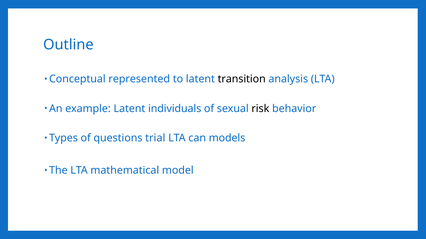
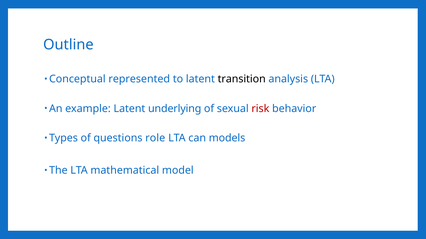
individuals: individuals -> underlying (175, 109)
risk colour: black -> red (260, 109)
trial: trial -> role (155, 138)
